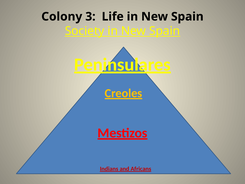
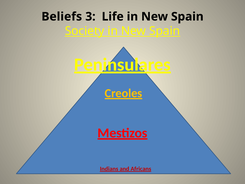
Colony: Colony -> Beliefs (62, 17)
